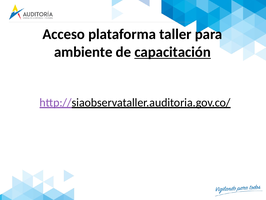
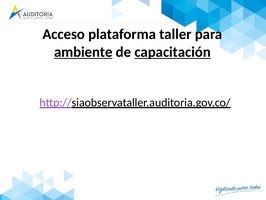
ambiente underline: none -> present (83, 52)
